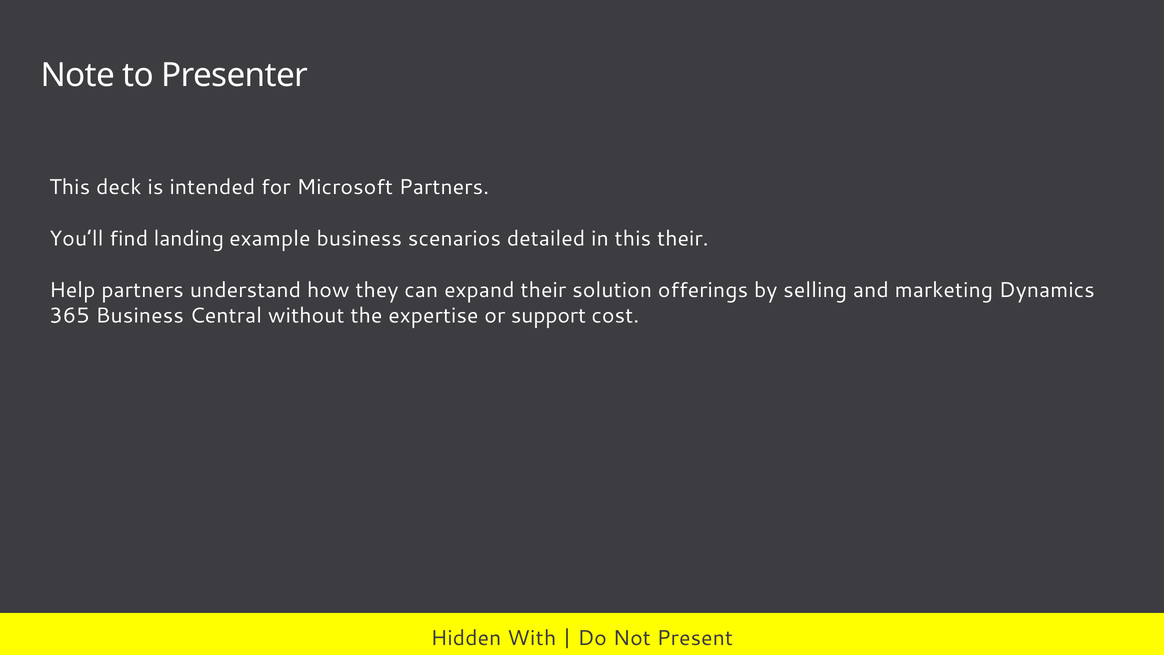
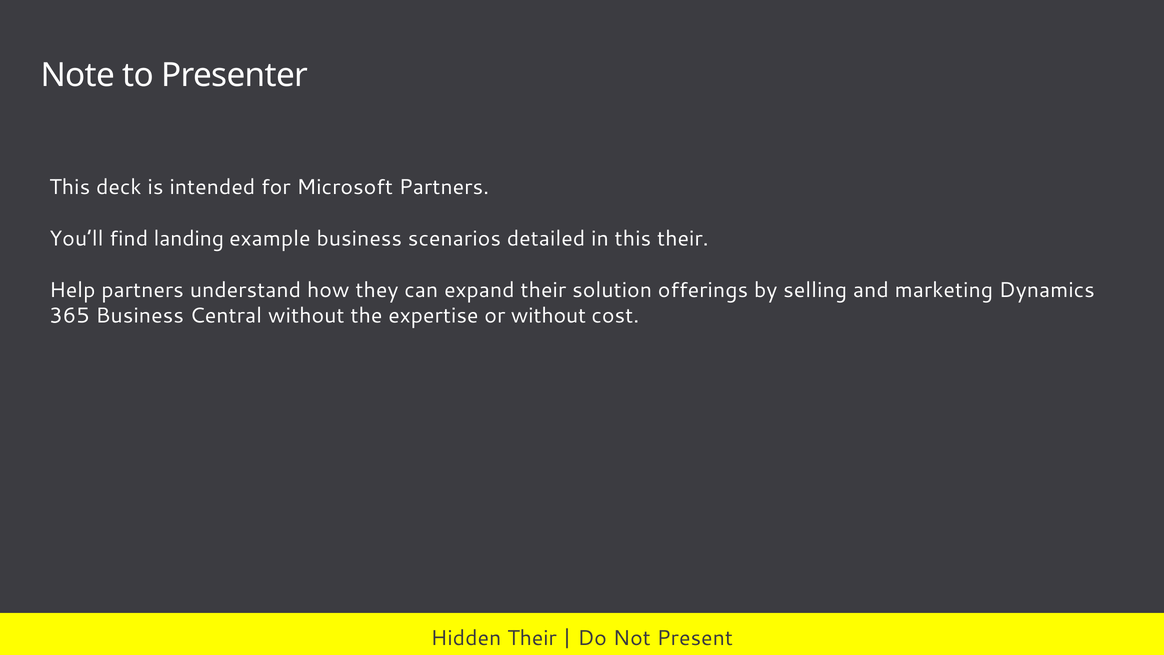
or support: support -> without (548, 315)
Hidden With: With -> Their (532, 638)
